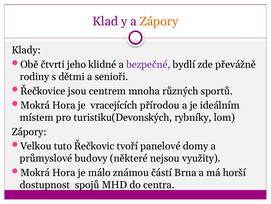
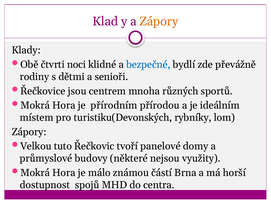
jeho: jeho -> noci (76, 64)
bezpečné colour: purple -> blue (148, 64)
vracejících: vracejících -> přírodním (114, 105)
